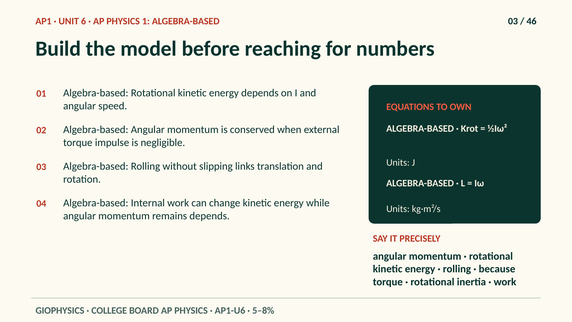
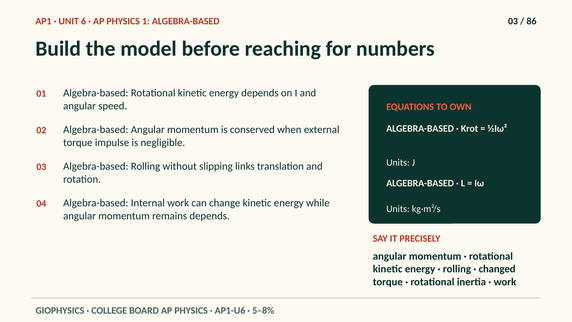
46: 46 -> 86 (532, 21)
because: because -> changed (497, 269)
